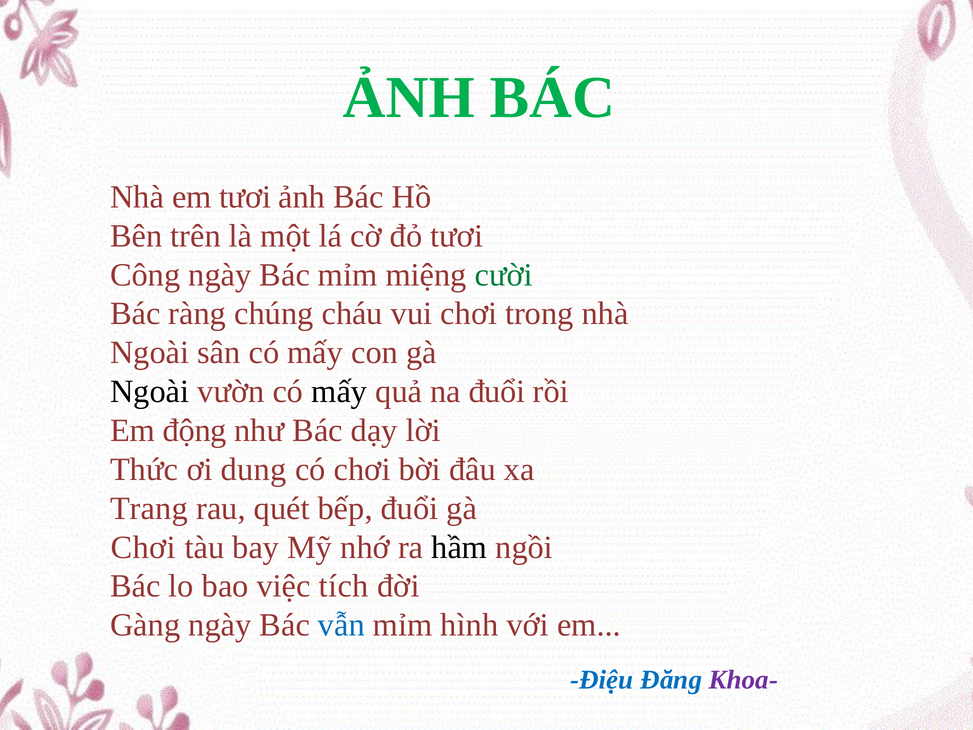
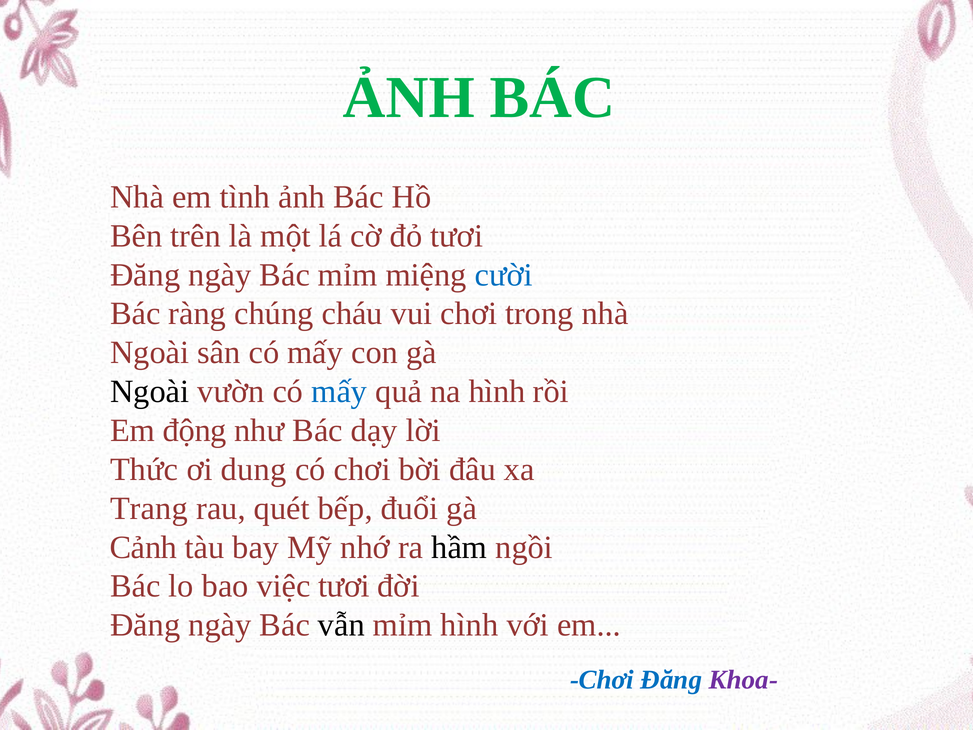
em tươi: tươi -> tình (245, 197)
Công: Công -> Đăng (145, 275)
cười colour: green -> blue (504, 275)
mấy colour: black -> blue (339, 391)
na đuổi: đuổi -> hình (497, 391)
Chơi: Chơi -> Cảnh (143, 547)
việc tích: tích -> tươi (344, 586)
Gàng: Gàng -> Đăng (145, 625)
vẫn colour: blue -> black (341, 625)
Điệu: Điệu -> Chơi (602, 680)
